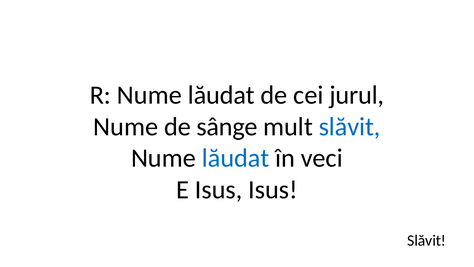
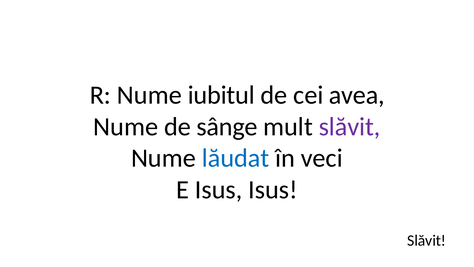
R Nume lăudat: lăudat -> iubitul (221, 95)
jurul: jurul -> avea (357, 95)
slăvit colour: blue -> purple (350, 126)
